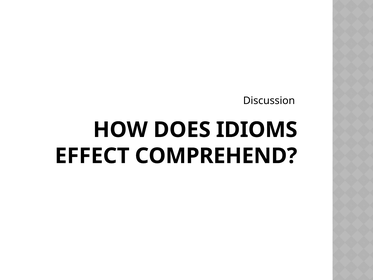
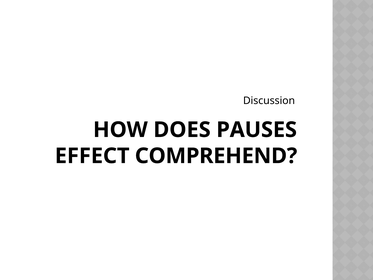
IDIOMS: IDIOMS -> PAUSES (257, 130)
